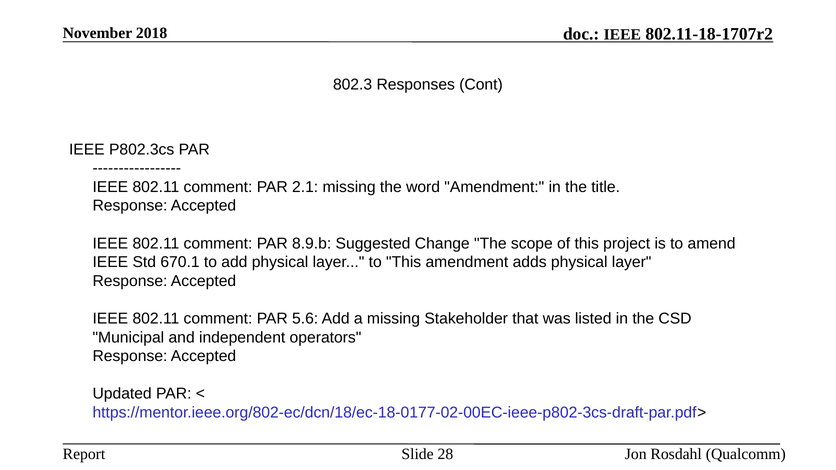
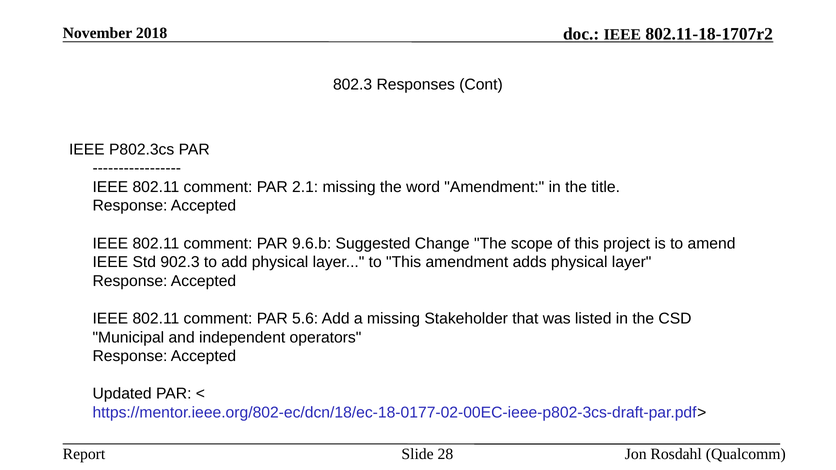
8.9.b: 8.9.b -> 9.6.b (312, 244)
670.1: 670.1 -> 902.3 (180, 262)
